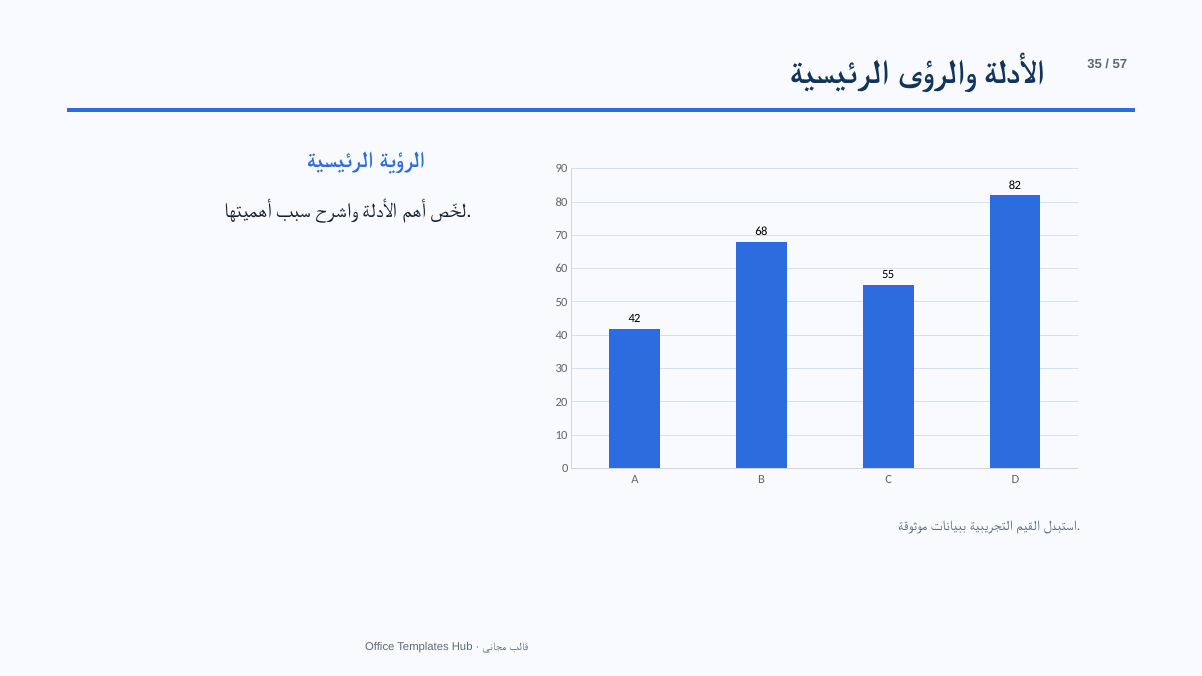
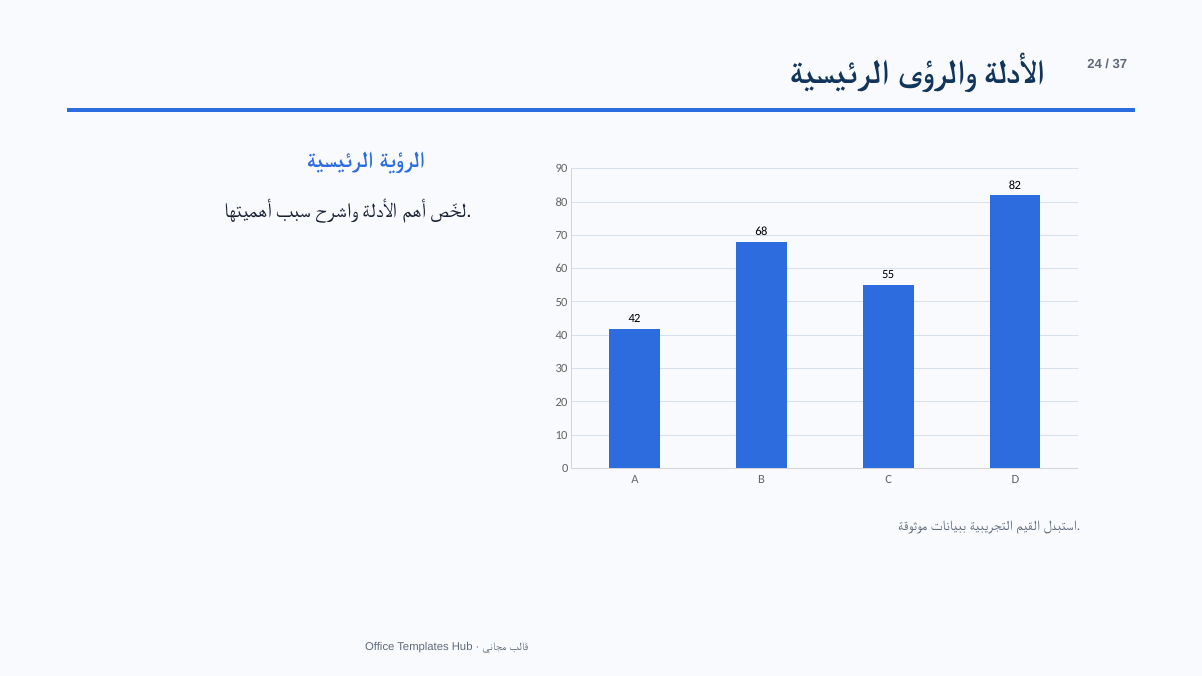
35: 35 -> 24 (1095, 64)
57: 57 -> 37 (1120, 64)
